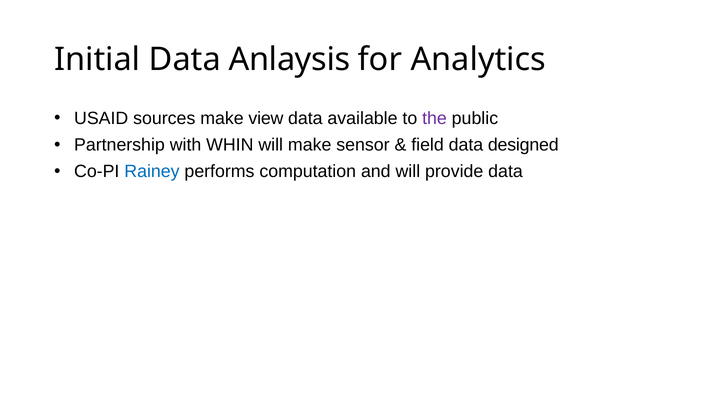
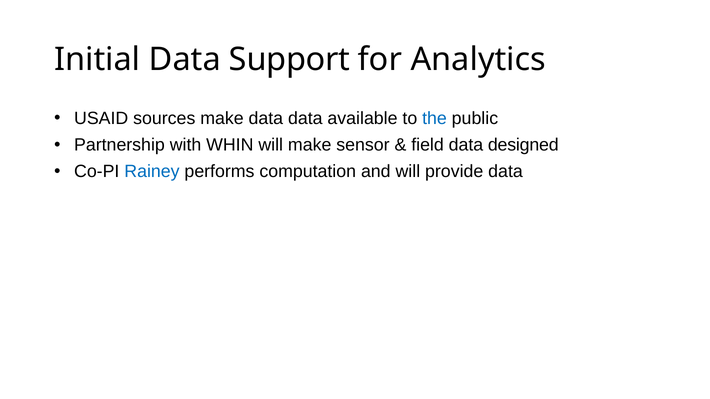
Anlaysis: Anlaysis -> Support (289, 60)
make view: view -> data (266, 118)
the colour: purple -> blue (435, 118)
